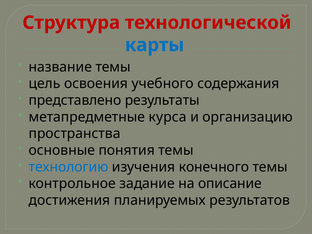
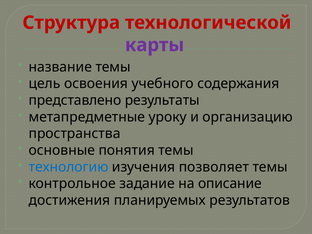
карты colour: blue -> purple (155, 45)
курса: курса -> уроку (168, 117)
конечного: конечного -> позволяет (214, 167)
